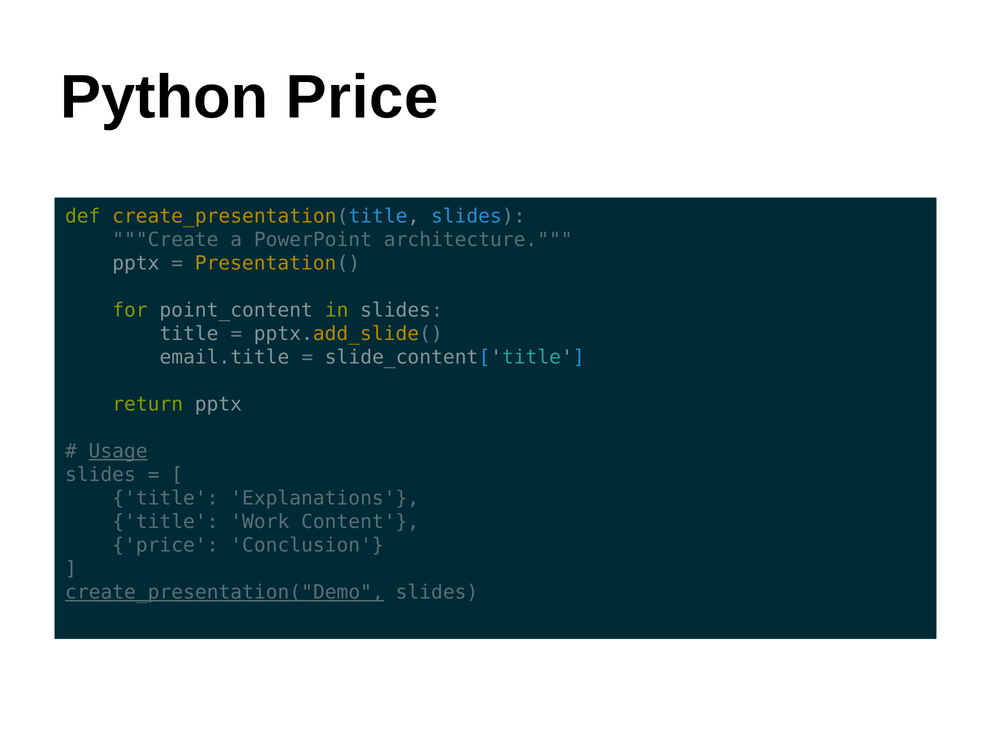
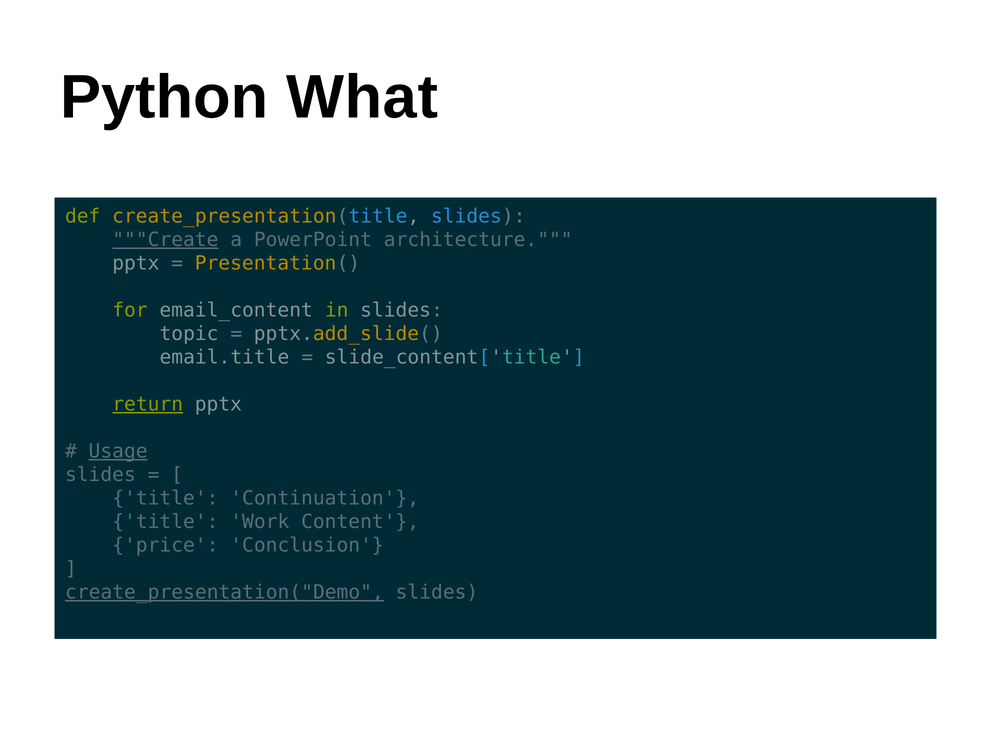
Python Price: Price -> What (362, 97)
Create underline: none -> present (165, 240)
point_content: point_content -> email_content (236, 310)
title: title -> topic (189, 334)
return underline: none -> present (148, 404)
Explanations: Explanations -> Continuation (325, 499)
